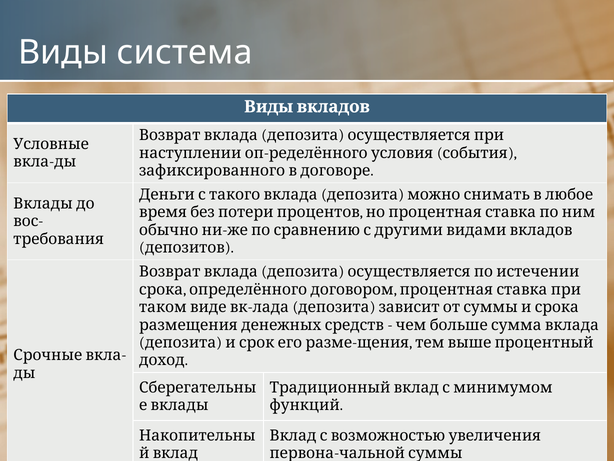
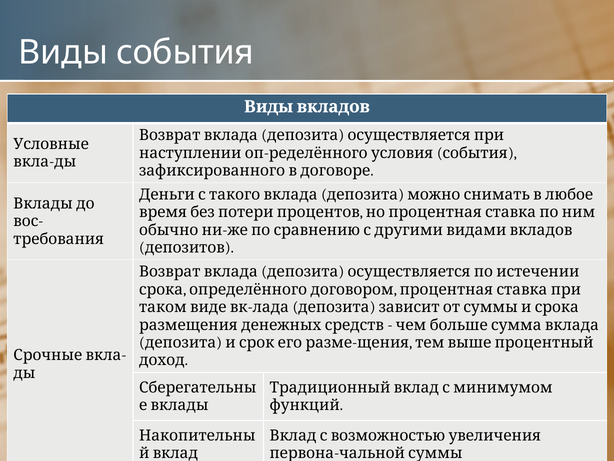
Виды система: система -> события (185, 53)
